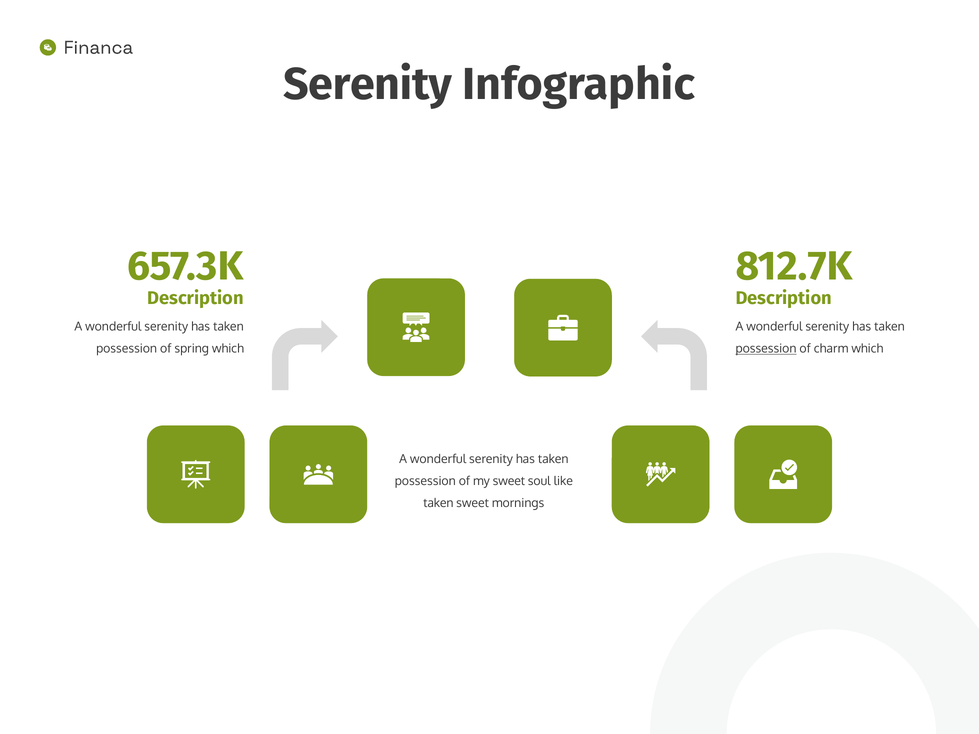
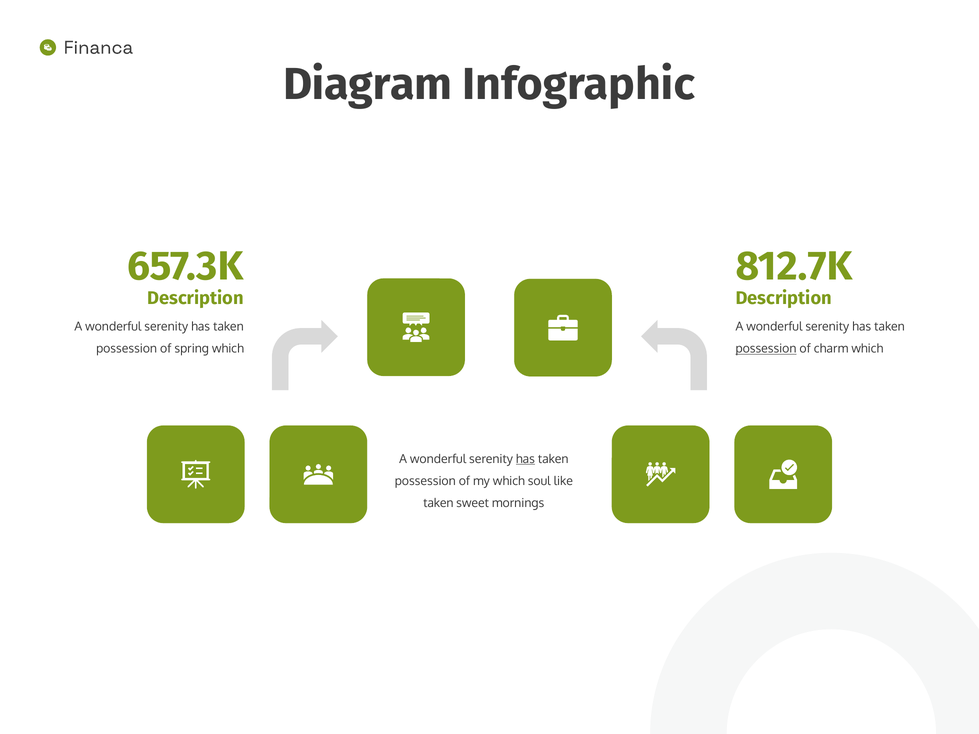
Serenity: Serenity -> Diagram (368, 85)
has underline: none -> present (525, 459)
my sweet: sweet -> which (509, 481)
